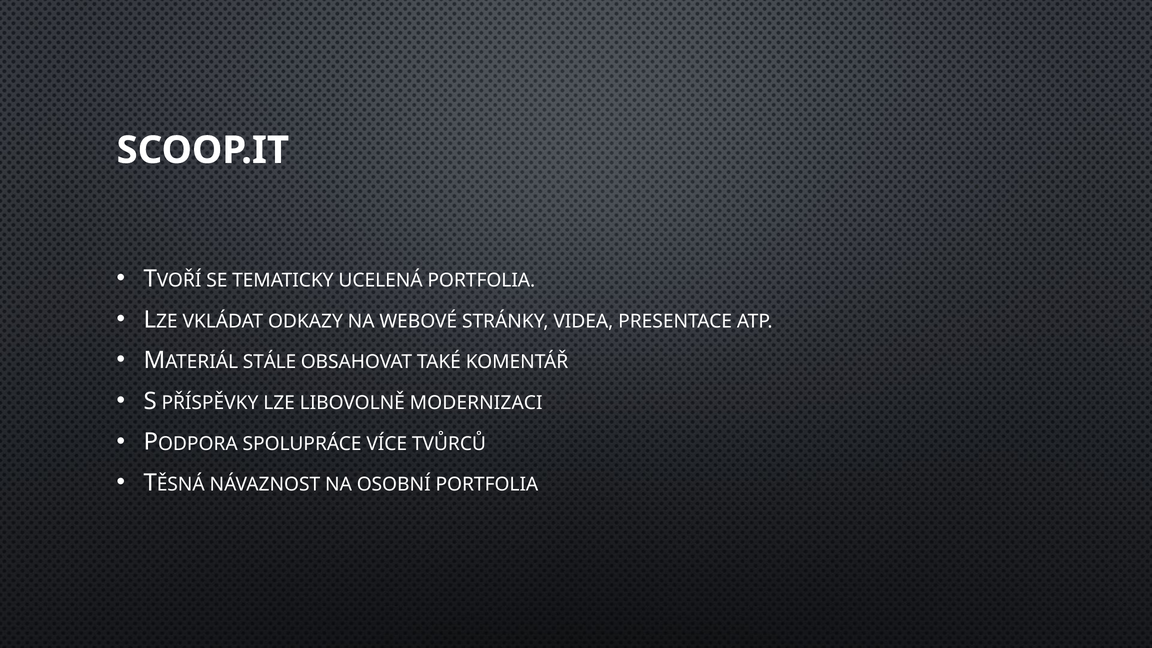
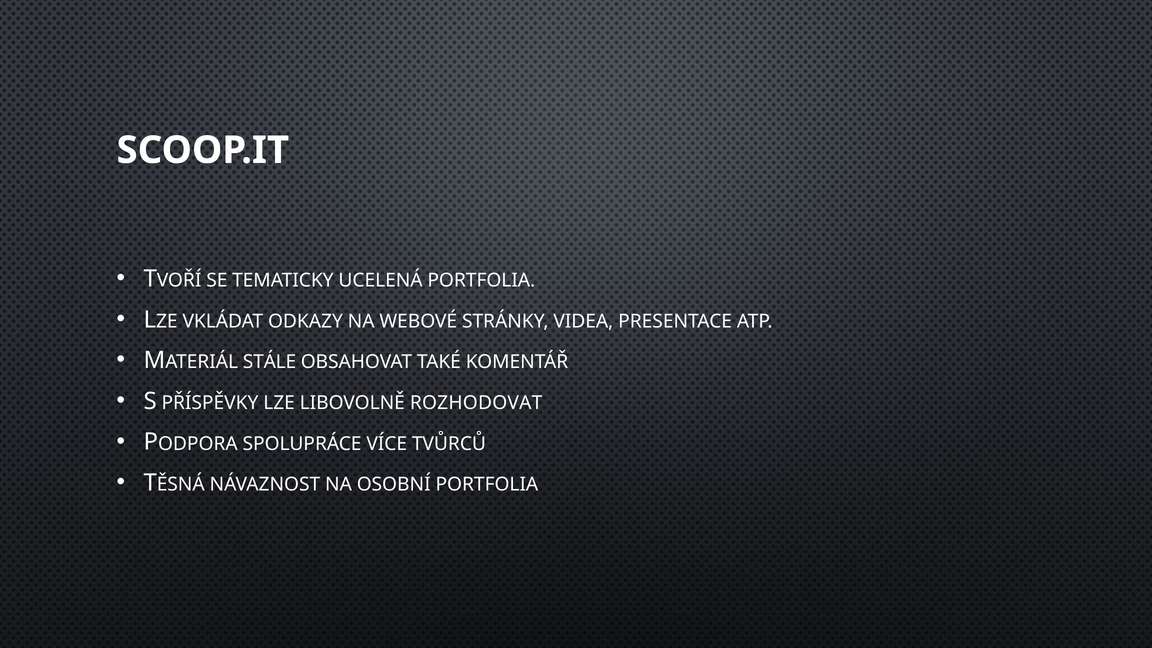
MODERNIZACI: MODERNIZACI -> ROZHODOVAT (476, 403)
